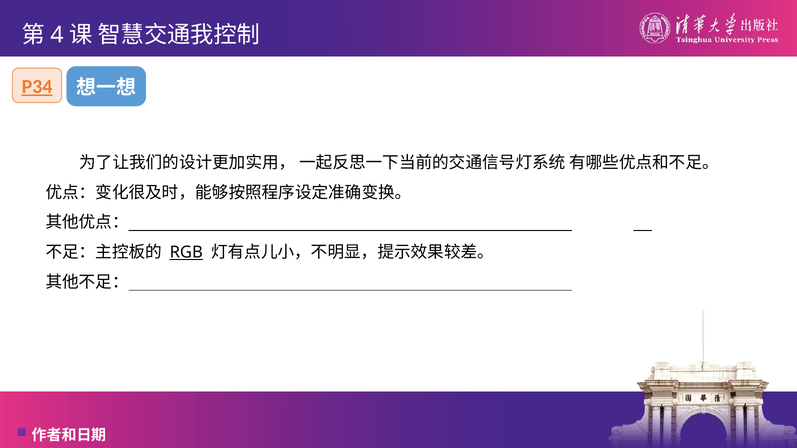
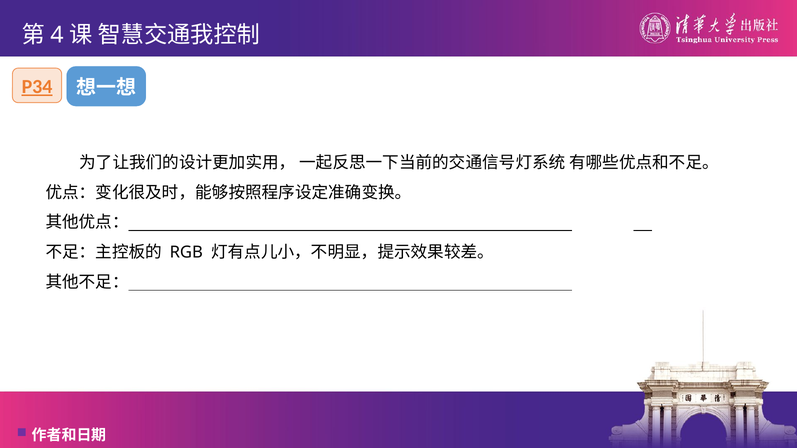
RGB underline: present -> none (186, 253)
